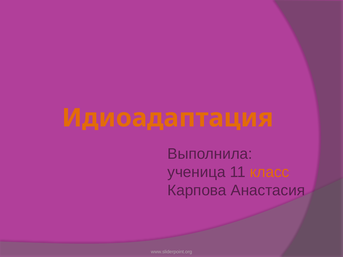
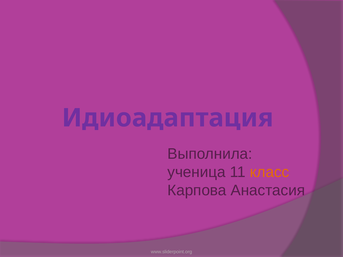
Идиоадаптация colour: orange -> purple (168, 118)
